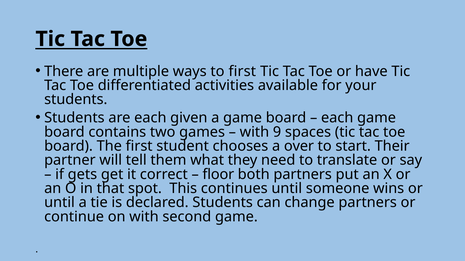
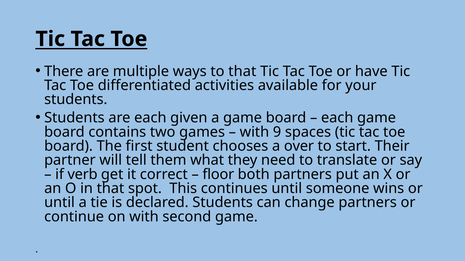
to first: first -> that (242, 71)
gets: gets -> verb (83, 175)
